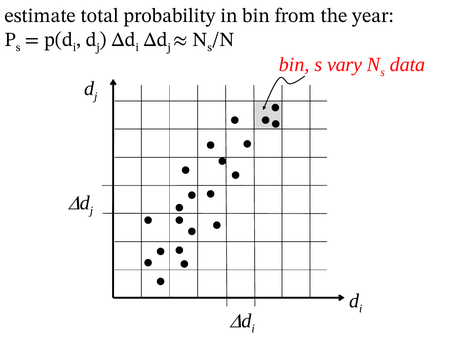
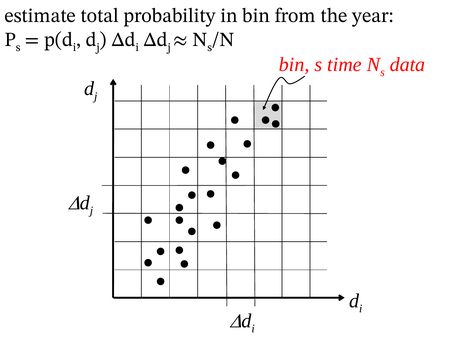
vary: vary -> time (344, 64)
